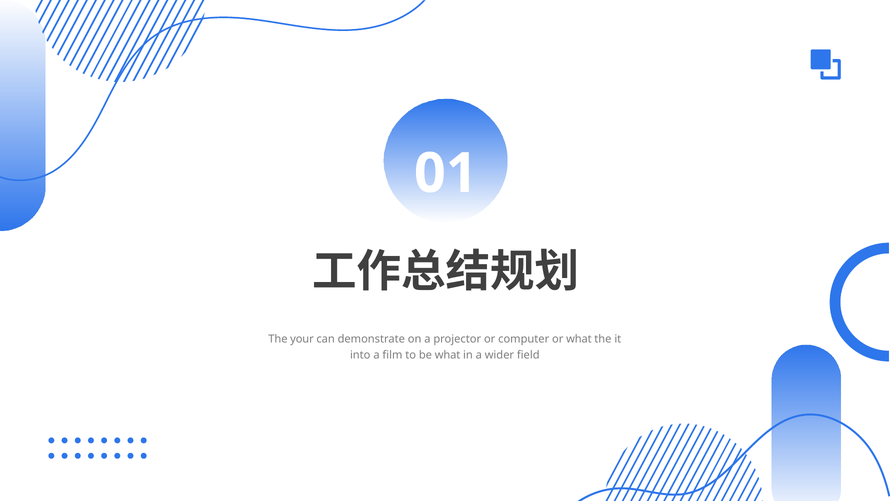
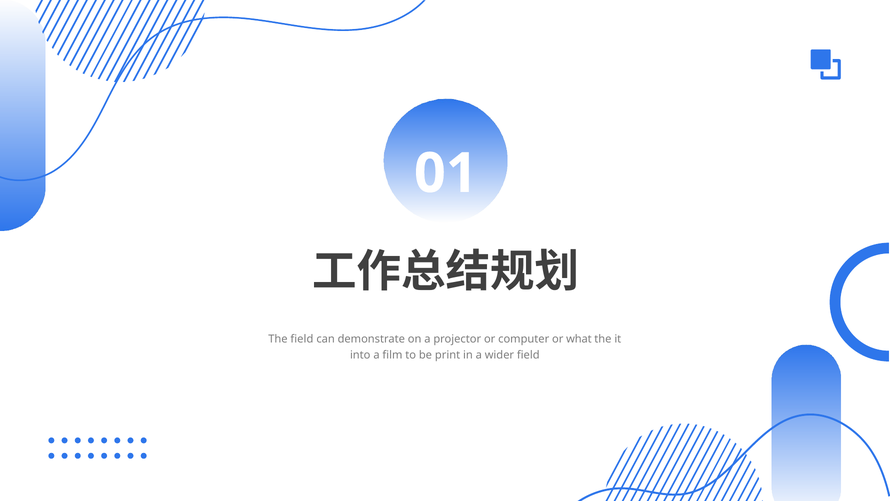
The your: your -> field (302, 339)
be what: what -> print (448, 355)
